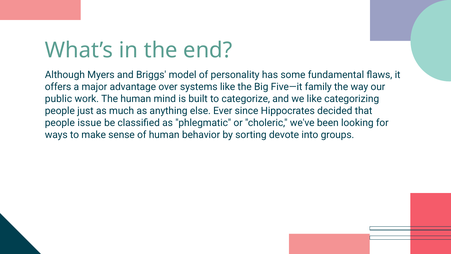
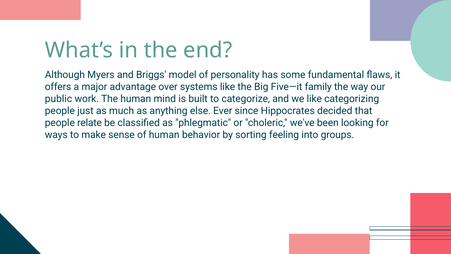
issue: issue -> relate (90, 123)
devote: devote -> feeling (284, 135)
